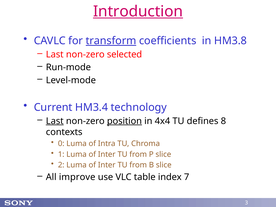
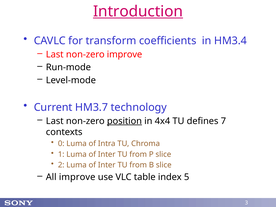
transform underline: present -> none (111, 41)
HM3.8: HM3.8 -> HM3.4 (231, 41)
non-zero selected: selected -> improve (124, 54)
HM3.4: HM3.4 -> HM3.7 (92, 107)
Last underline: present -> none (55, 121)
8: 8 -> 7 (223, 121)
7: 7 -> 5 (187, 177)
